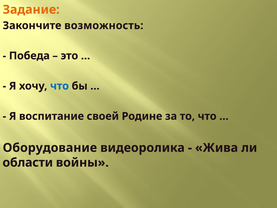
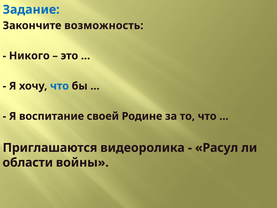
Задание colour: orange -> blue (31, 10)
Победа: Победа -> Никого (29, 56)
Оборудование: Оборудование -> Приглашаются (50, 148)
Жива: Жива -> Расул (217, 148)
